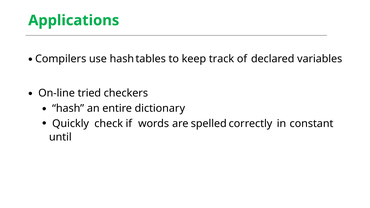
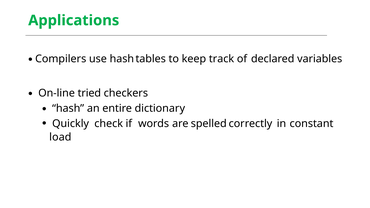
until: until -> load (60, 137)
